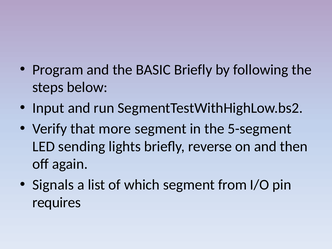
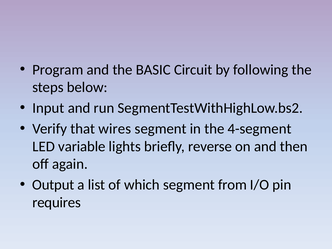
BASIC Briefly: Briefly -> Circuit (193, 70)
more: more -> wires (115, 129)
5-segment: 5-segment -> 4-segment (260, 129)
sending: sending -> variable (82, 146)
Signals: Signals -> Output (53, 185)
